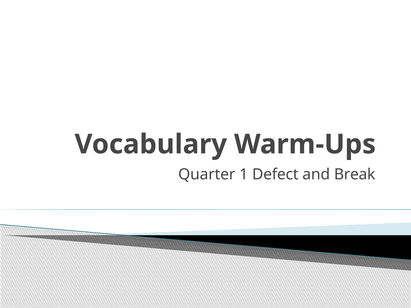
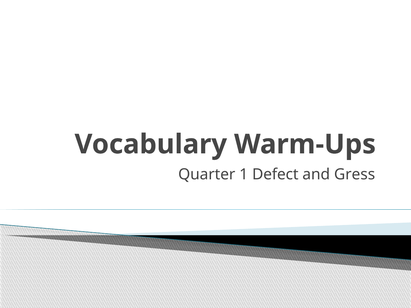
Break: Break -> Gress (355, 175)
